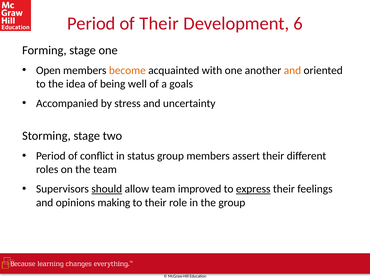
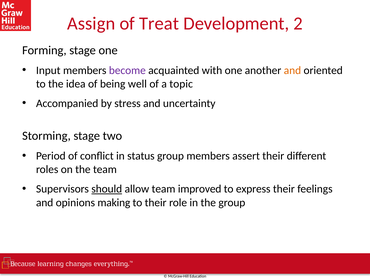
Period: Period -> Assign (91, 23)
of Their: Their -> Treat (159, 23)
6: 6 -> 2 (298, 23)
Open: Open -> Input (48, 70)
become colour: orange -> purple (127, 70)
goals: goals -> topic (181, 84)
express underline: present -> none (253, 189)
